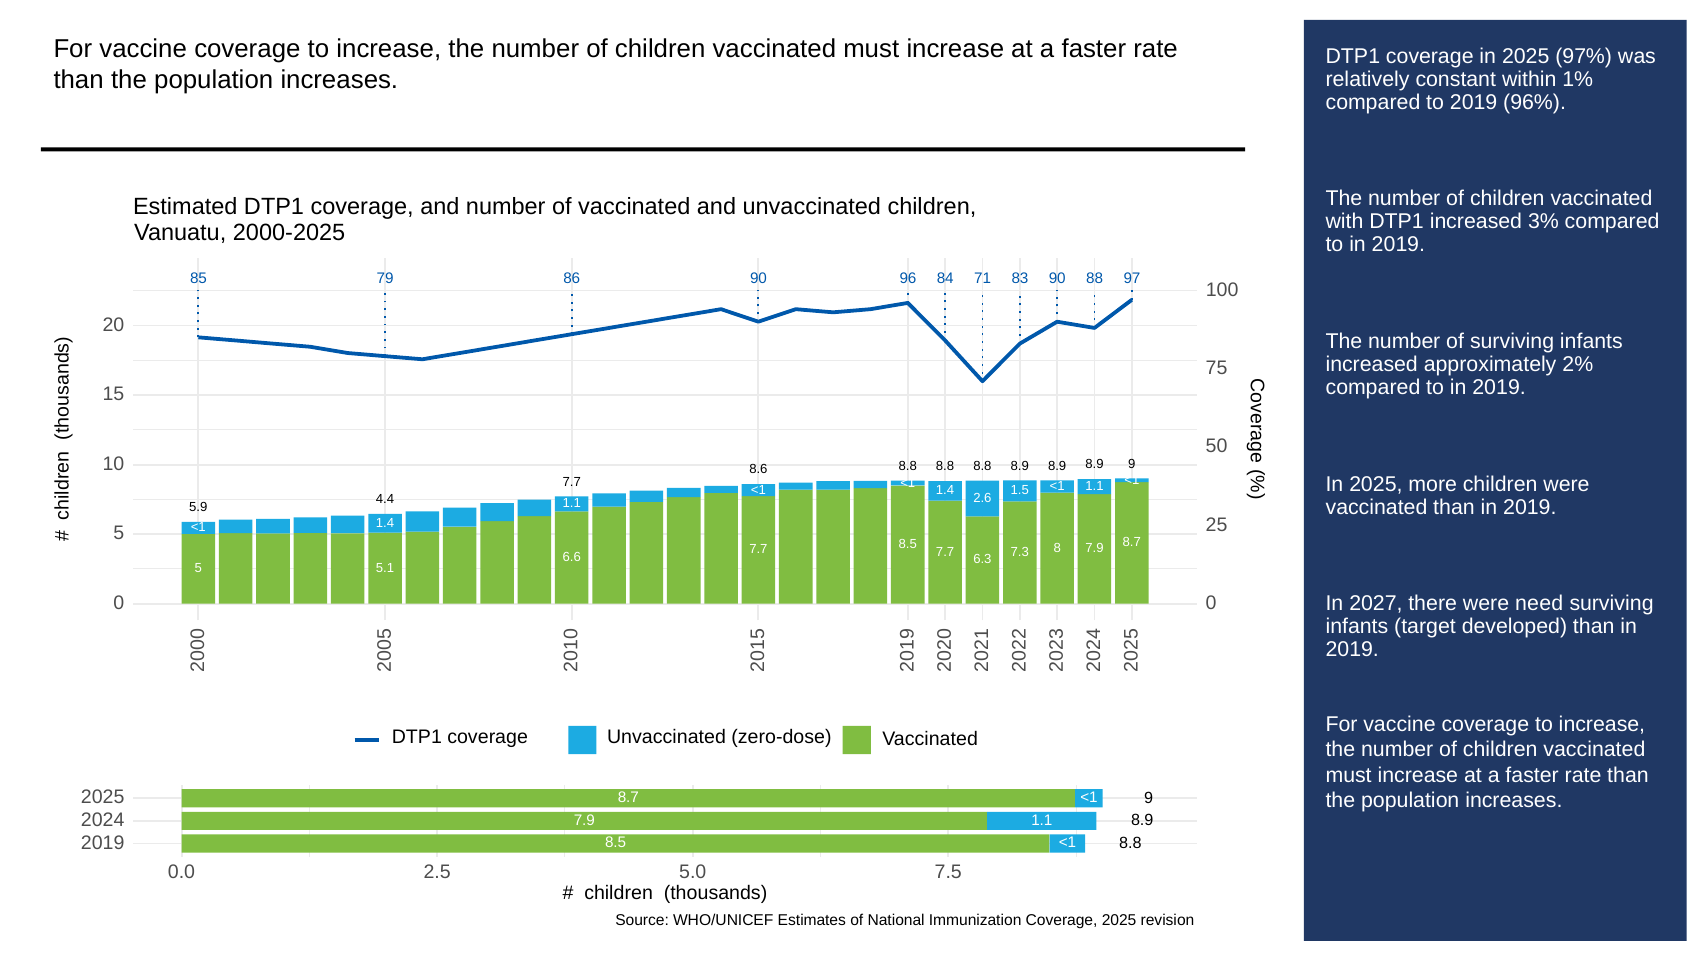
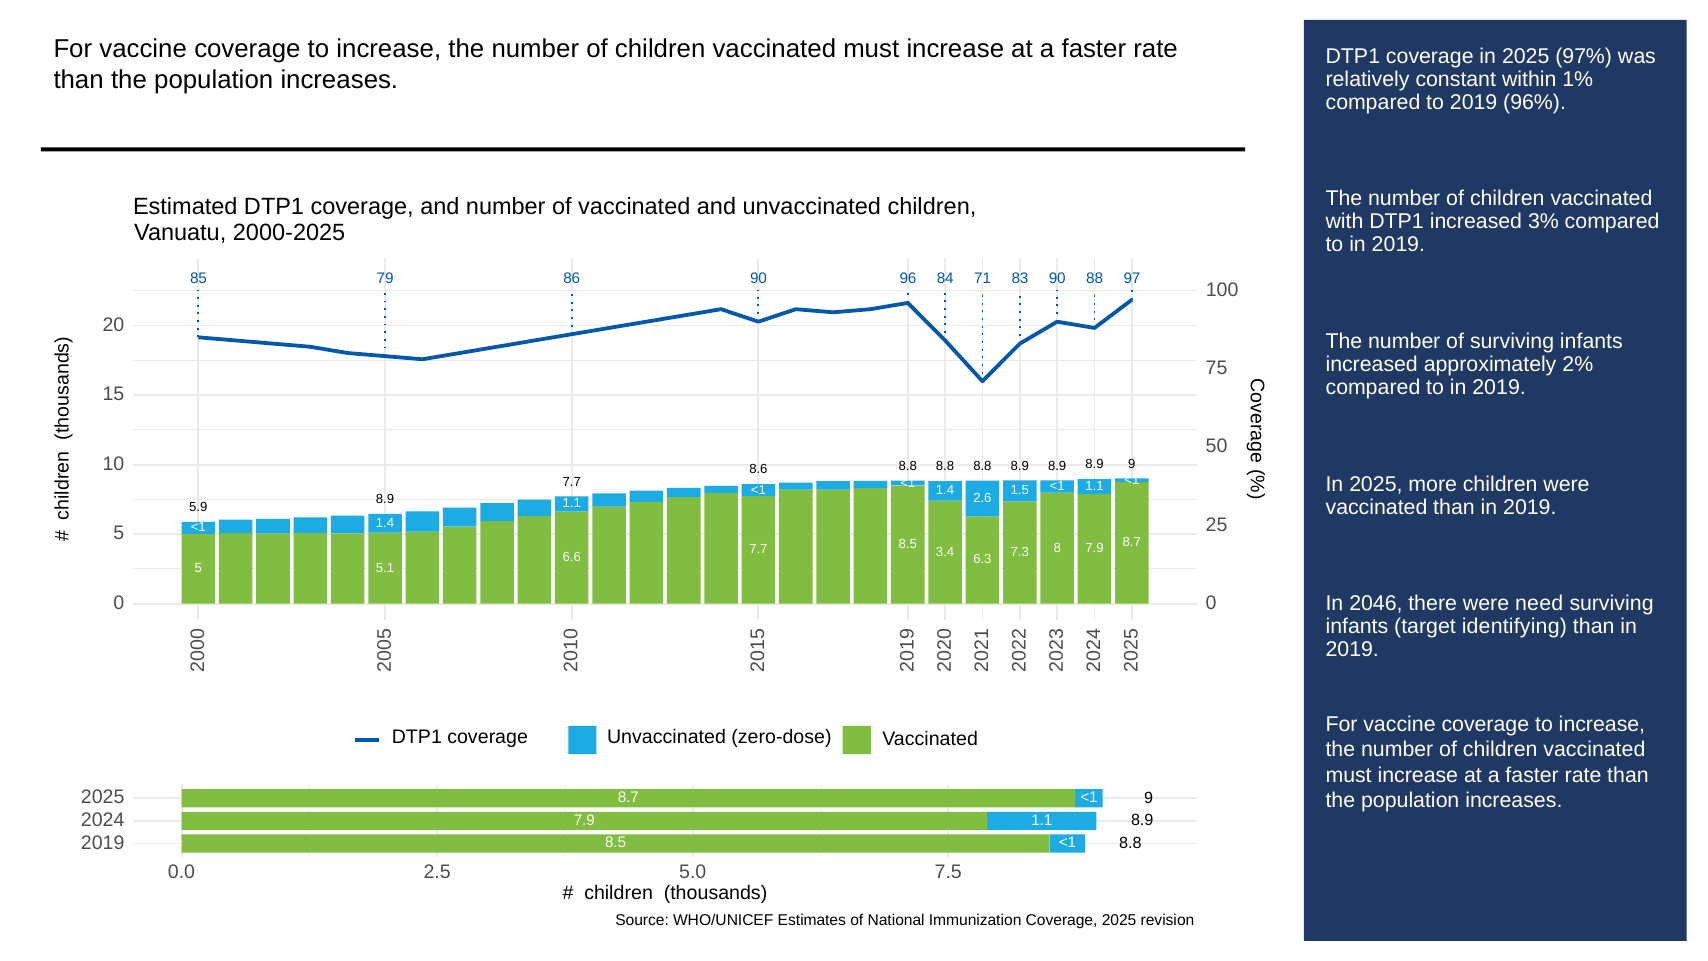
4.4: 4.4 -> 8.9 (385, 499)
7.7: 7.7 -> 3.4 (945, 552)
2027: 2027 -> 2046 (1376, 604)
developed: developed -> identifying (1514, 627)
